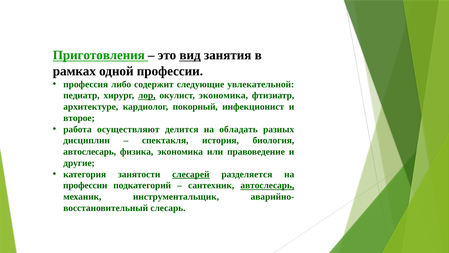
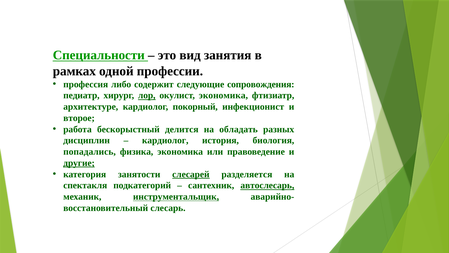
Приготовления: Приготовления -> Специальности (99, 55)
вид underline: present -> none (190, 55)
увлекательной: увлекательной -> сопровождения (261, 84)
осуществляют: осуществляют -> бескорыстный (128, 129)
спектакля: спектакля -> кардиолог (165, 140)
автослесарь: автослесарь -> попадались (90, 152)
другие underline: none -> present (79, 163)
профессии: профессии -> спектакля (85, 185)
инструментальщик underline: none -> present (176, 196)
